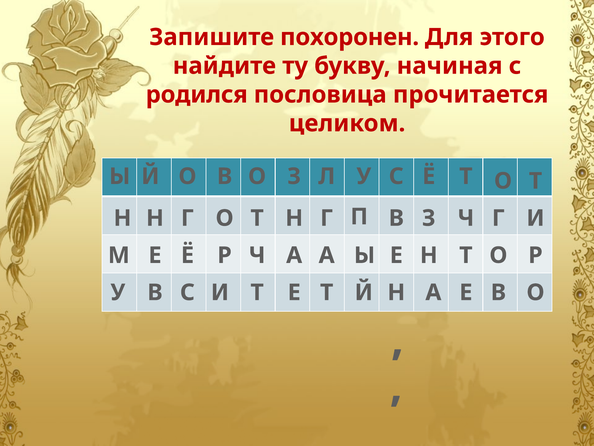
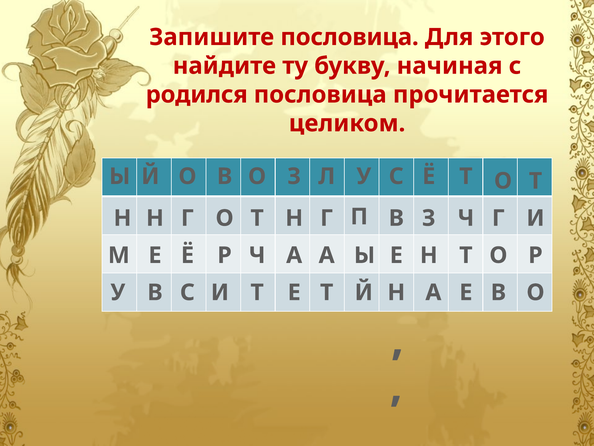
Запишите похоронен: похоронен -> пословица (350, 37)
